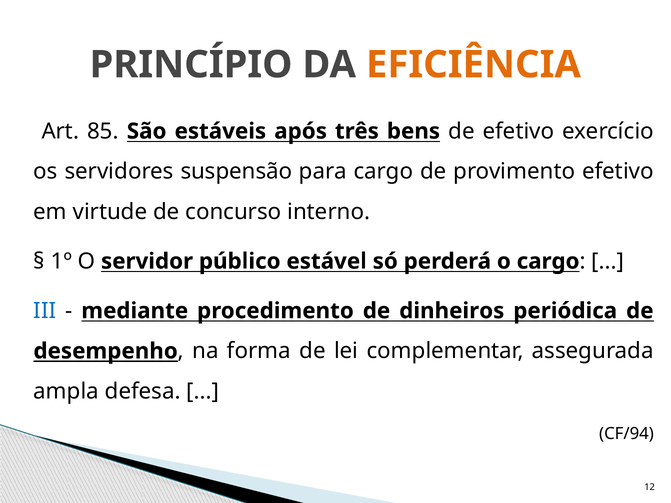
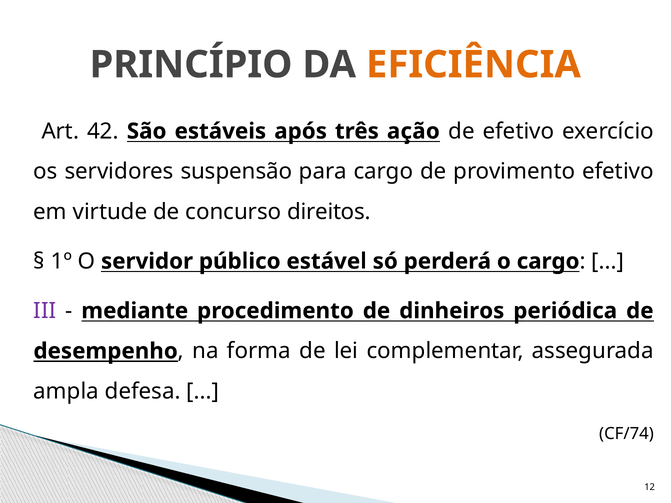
85: 85 -> 42 (103, 131)
bens: bens -> ação (413, 131)
interno: interno -> direitos (329, 212)
III colour: blue -> purple (45, 311)
CF/94: CF/94 -> CF/74 (626, 434)
